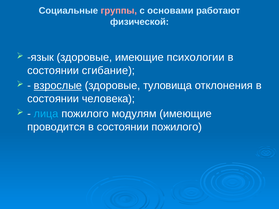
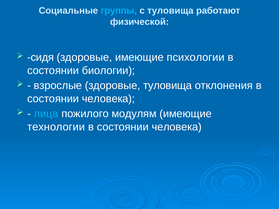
группы colour: pink -> light blue (119, 11)
с основами: основами -> туловища (170, 11)
язык: язык -> сидя (41, 57)
сгибание: сгибание -> биологии (108, 71)
взрослые underline: present -> none (58, 86)
проводится: проводится -> технологии (56, 127)
пожилого: пожилого -> человека (177, 127)
